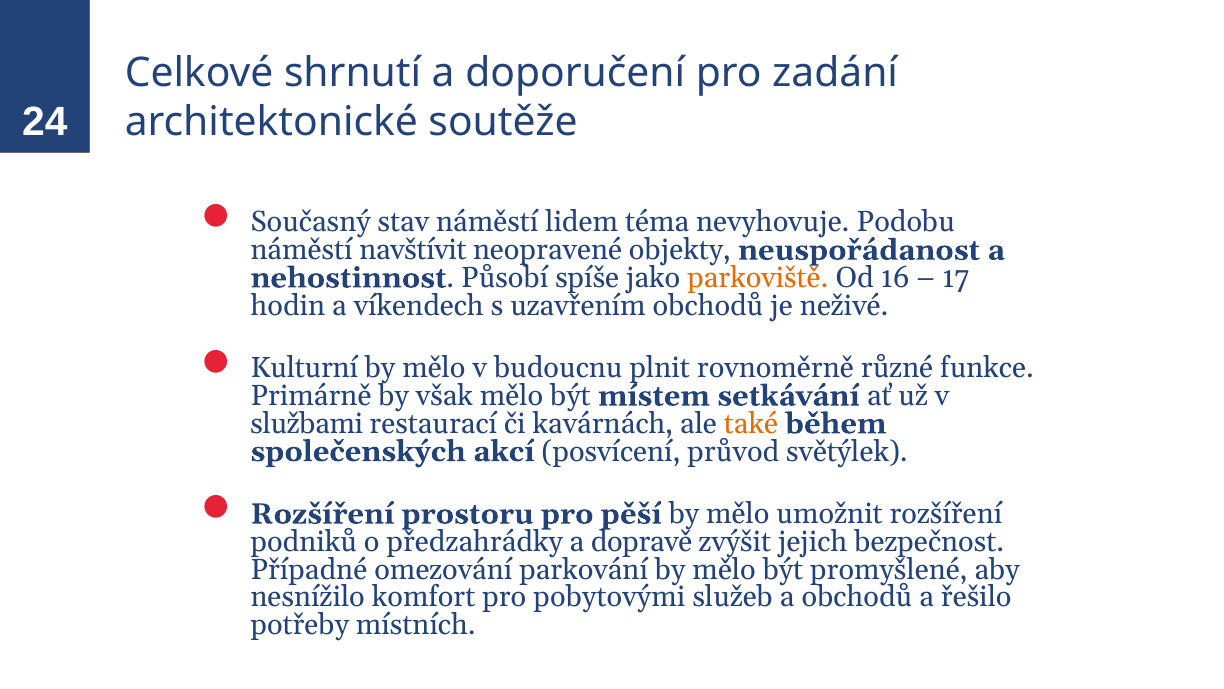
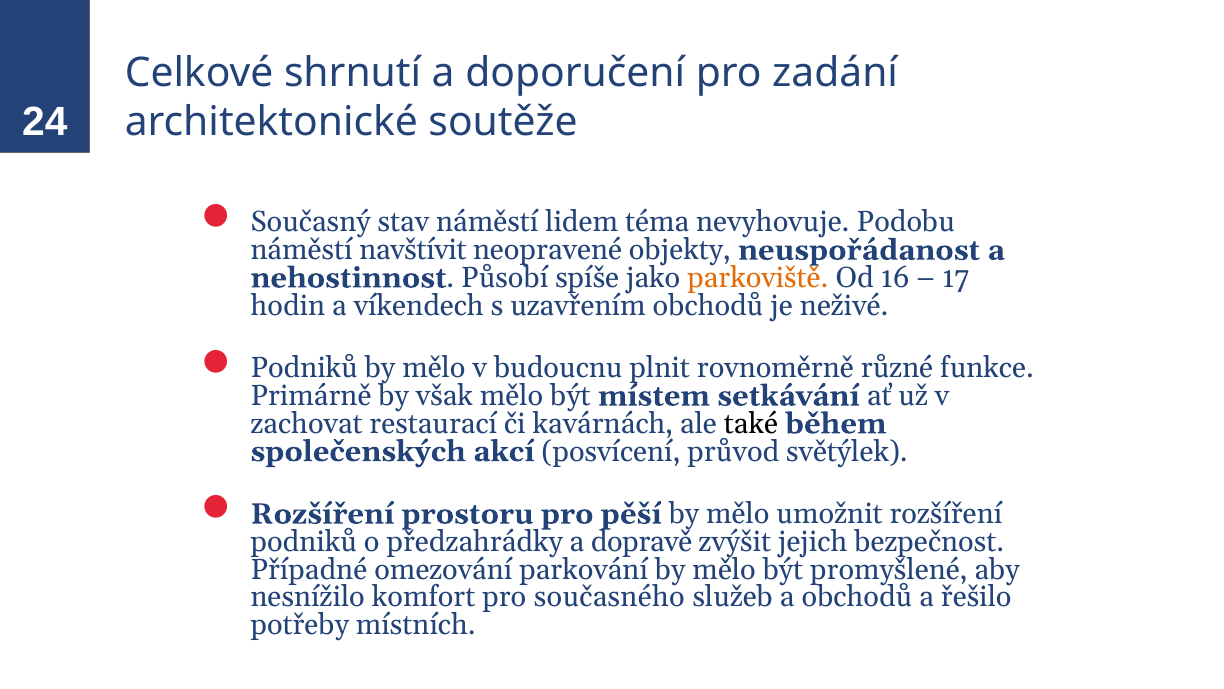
Kulturní: Kulturní -> Podniků (304, 368)
službami: službami -> zachovat (307, 423)
také colour: orange -> black (751, 423)
pobytovými: pobytovými -> současného (609, 597)
